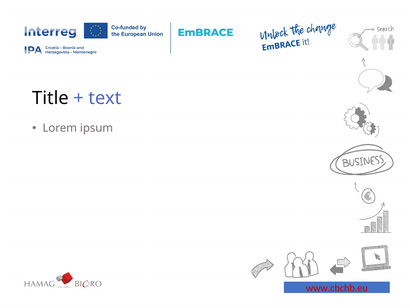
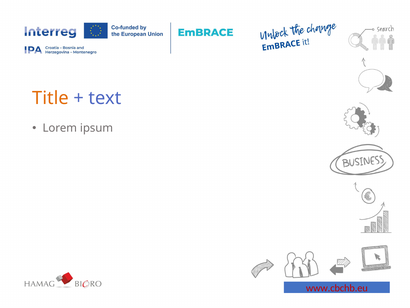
Title colour: black -> orange (50, 98)
